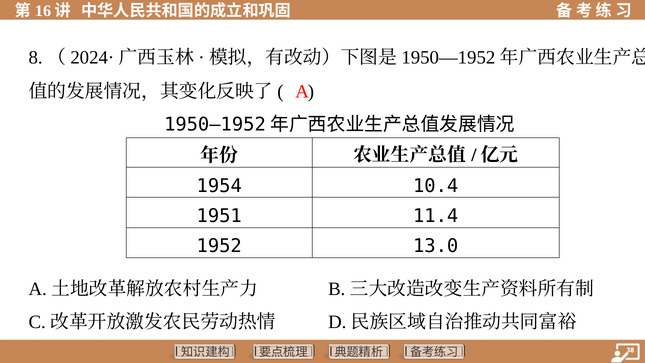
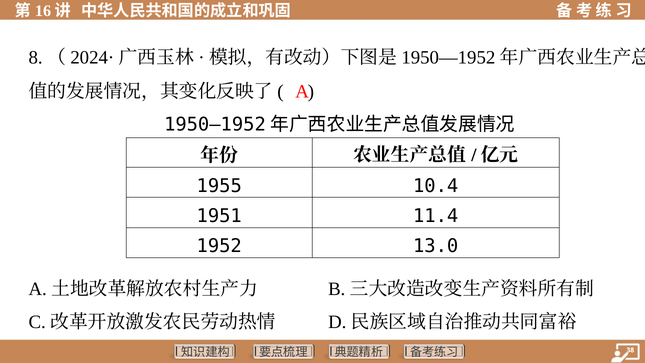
1954: 1954 -> 1955 (219, 186)
